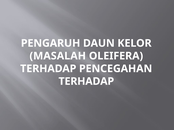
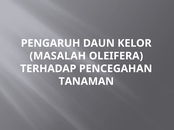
TERHADAP: TERHADAP -> TANAMAN (86, 82)
